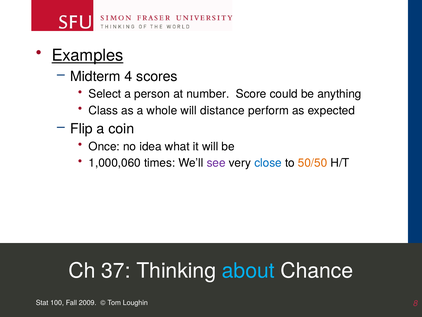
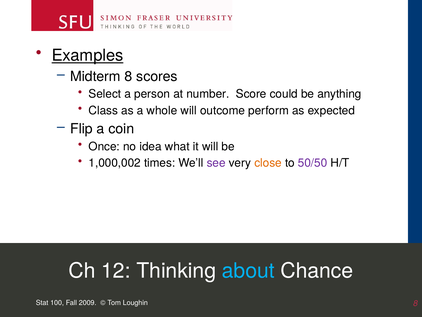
Midterm 4: 4 -> 8 (128, 76)
distance: distance -> outcome (223, 110)
1,000,060: 1,000,060 -> 1,000,002 (115, 163)
close colour: blue -> orange (268, 163)
50/50 colour: orange -> purple (313, 163)
37: 37 -> 12 (116, 270)
